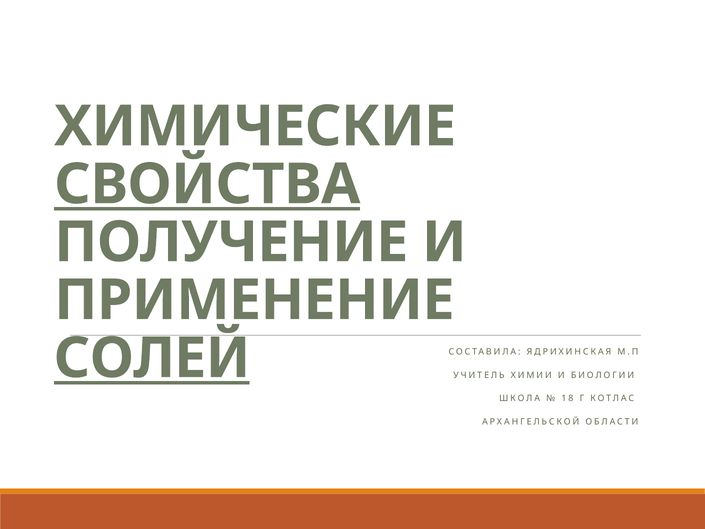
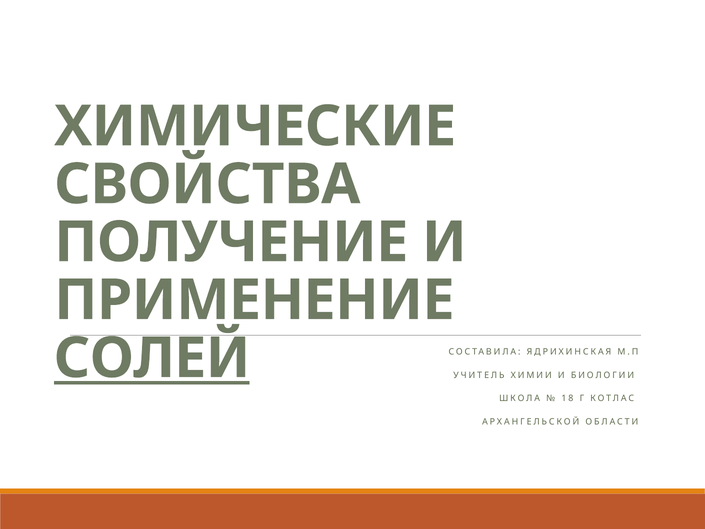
СВОЙСТВА underline: present -> none (207, 184)
